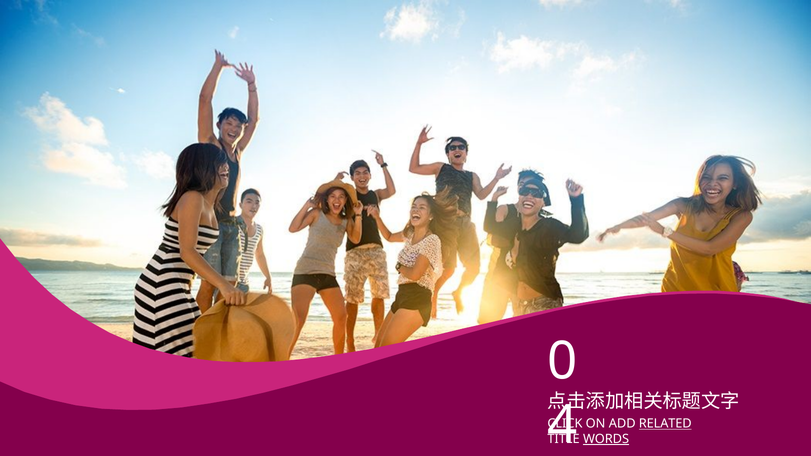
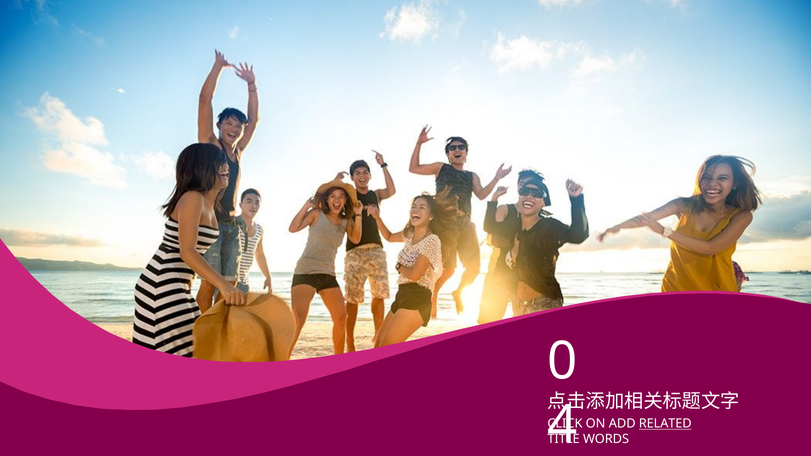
WORDS underline: present -> none (606, 439)
